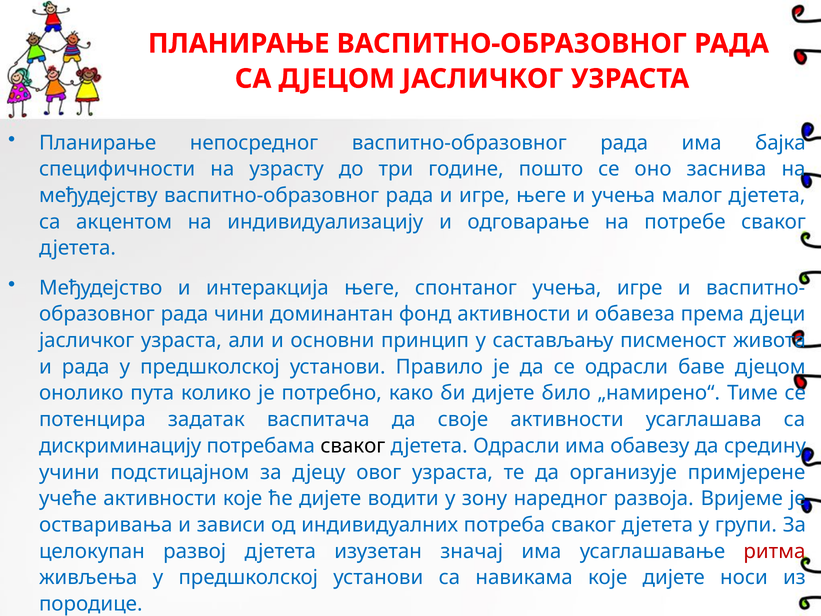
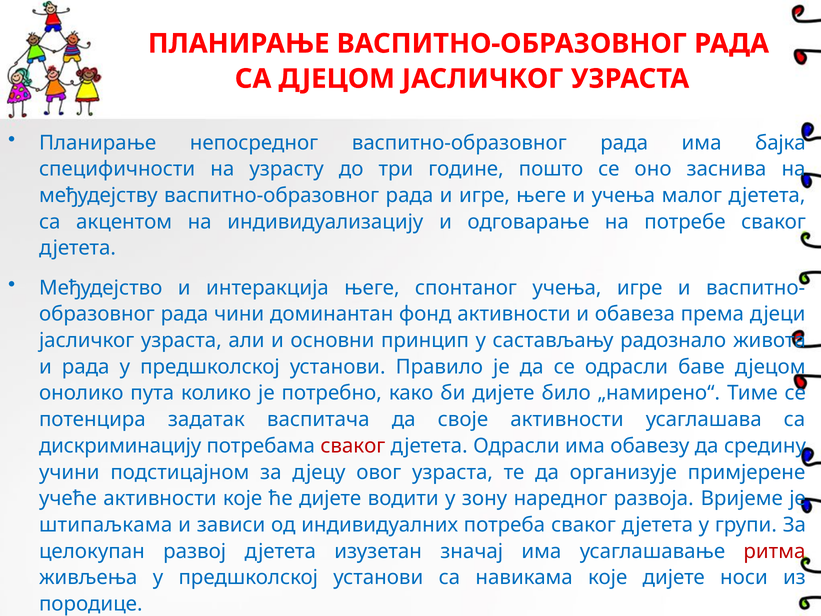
писменост: писменост -> радознало (673, 340)
сваког colour: black -> red (353, 446)
остваривања: остваривања -> штипаљкама (106, 525)
